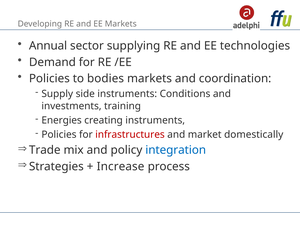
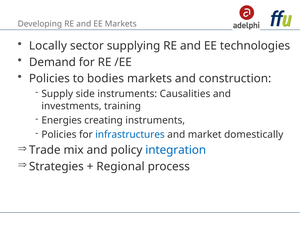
Annual: Annual -> Locally (48, 46)
coordination: coordination -> construction (235, 79)
Conditions: Conditions -> Causalities (185, 94)
infrastructures colour: red -> blue (130, 135)
Increase: Increase -> Regional (121, 166)
